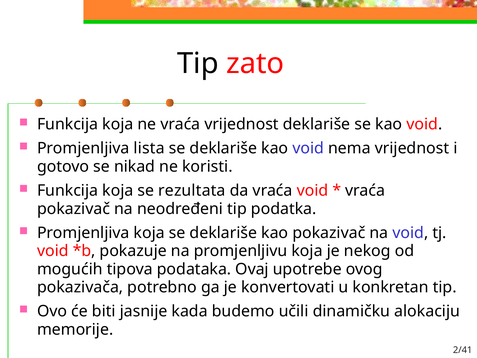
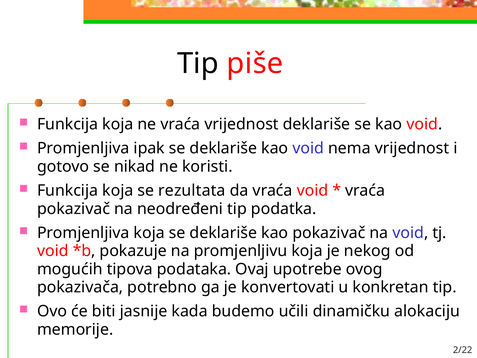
zato: zato -> piše (255, 64)
lista: lista -> ipak (149, 148)
2/41: 2/41 -> 2/22 (463, 350)
